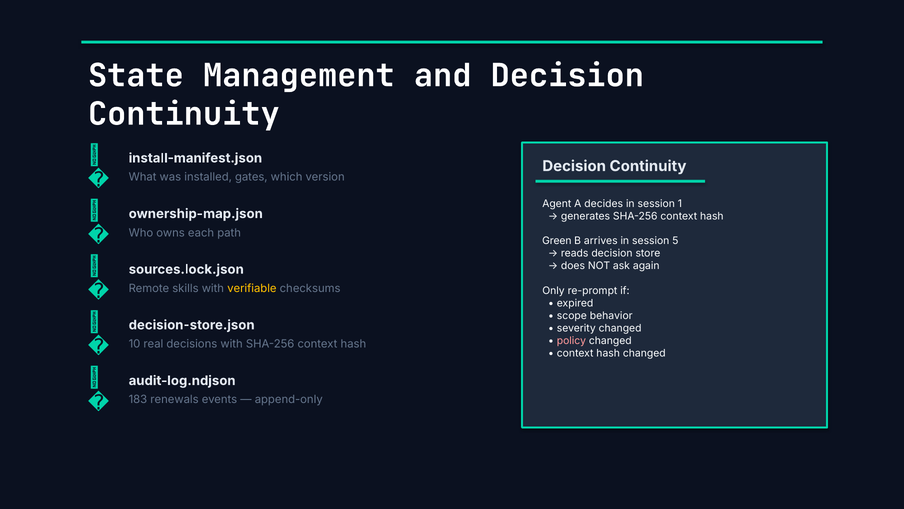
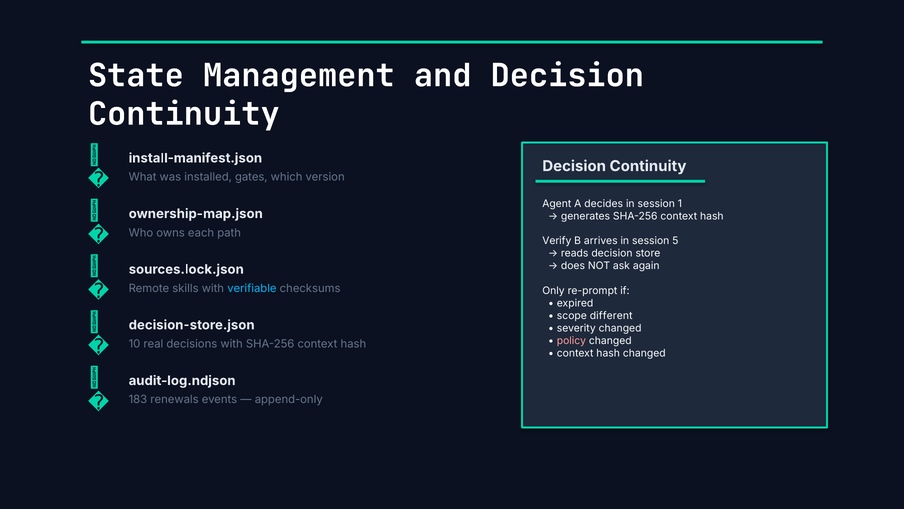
Green: Green -> Verify (557, 241)
verifiable colour: yellow -> light blue (252, 288)
behavior: behavior -> different (611, 315)
